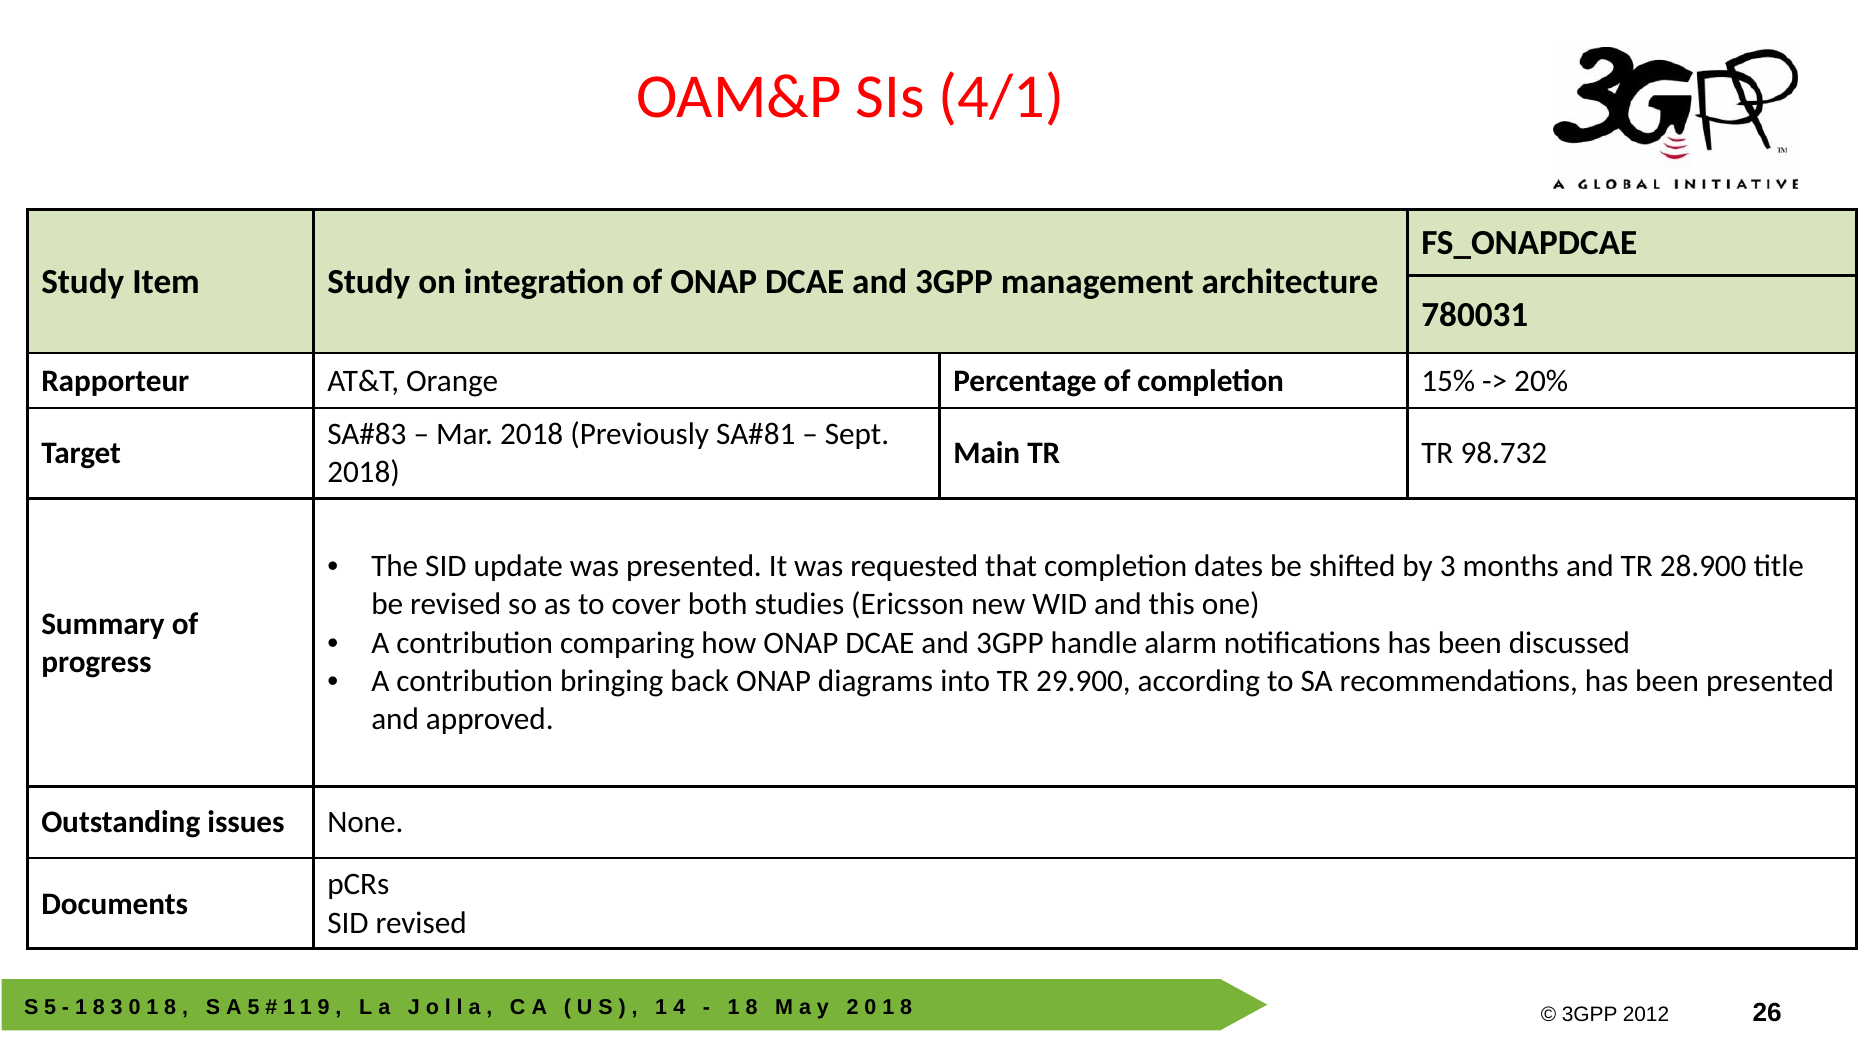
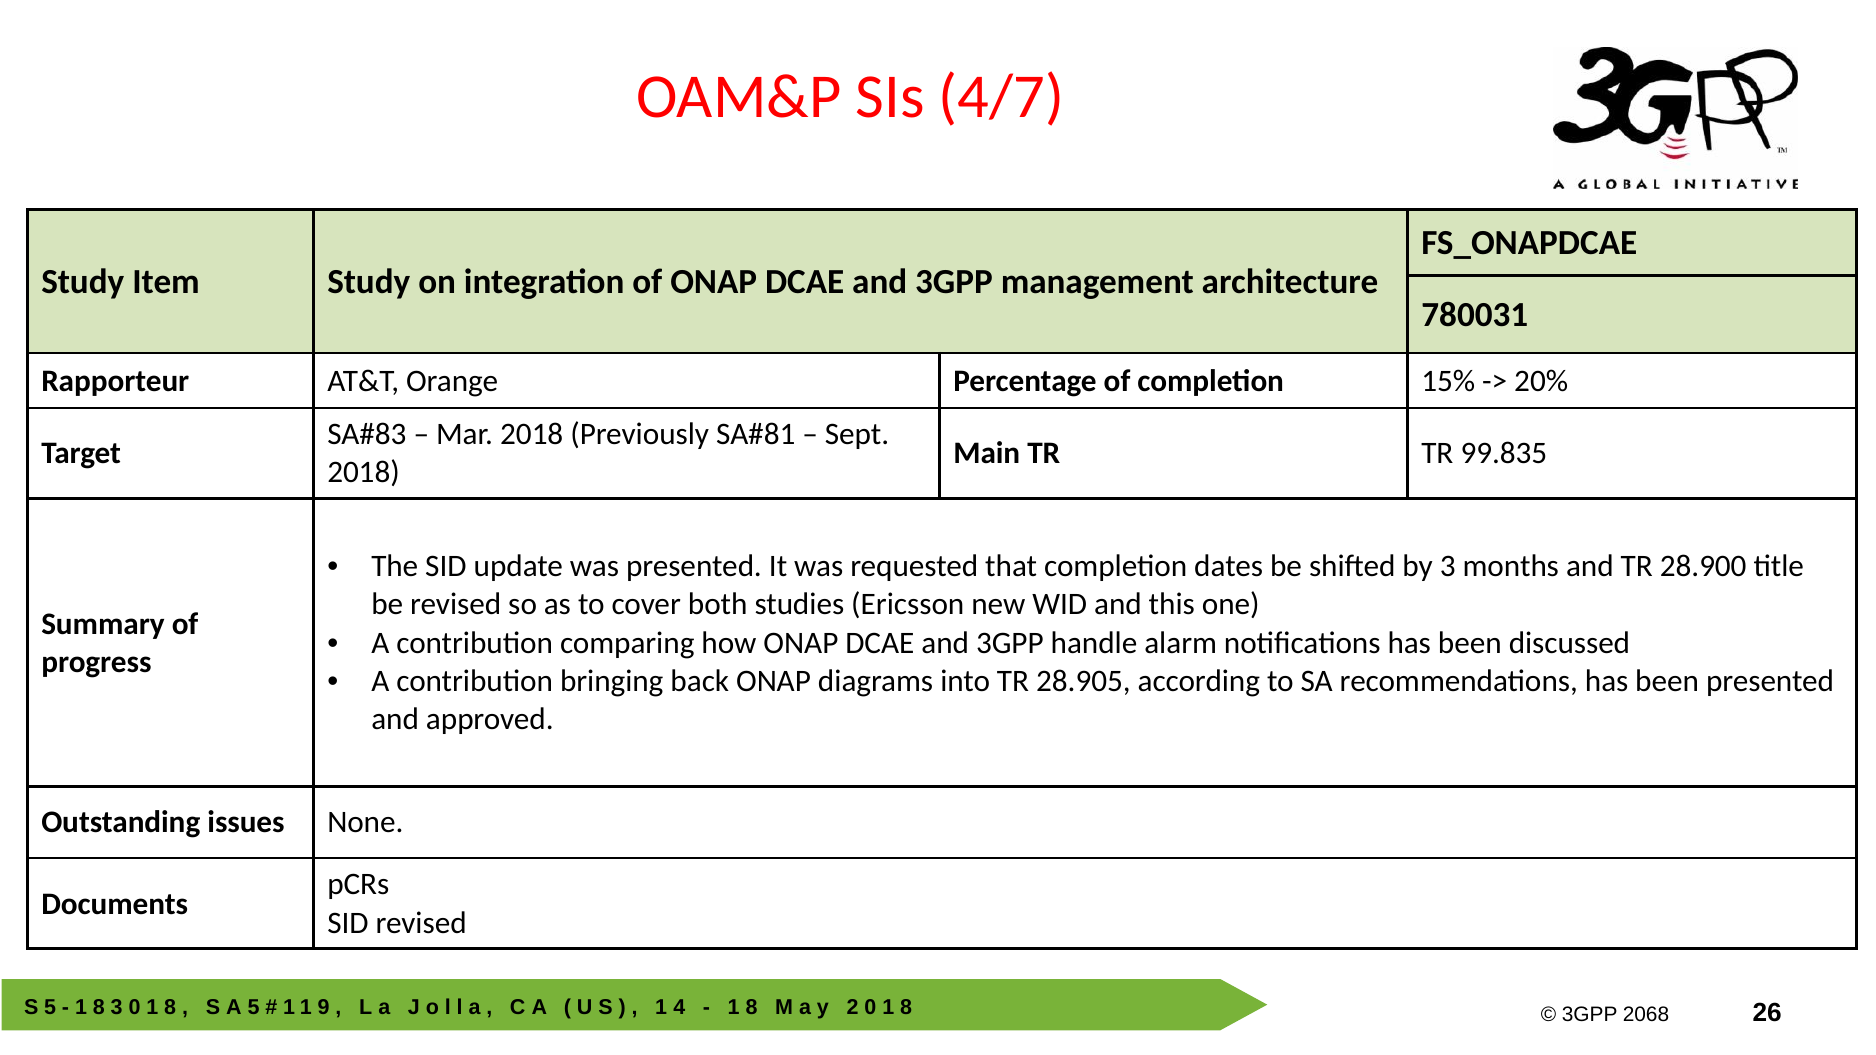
4/1: 4/1 -> 4/7 (1002, 97)
98.732: 98.732 -> 99.835 (1504, 454)
29.900: 29.900 -> 28.905 (1083, 681)
2012: 2012 -> 2068 (1646, 1015)
